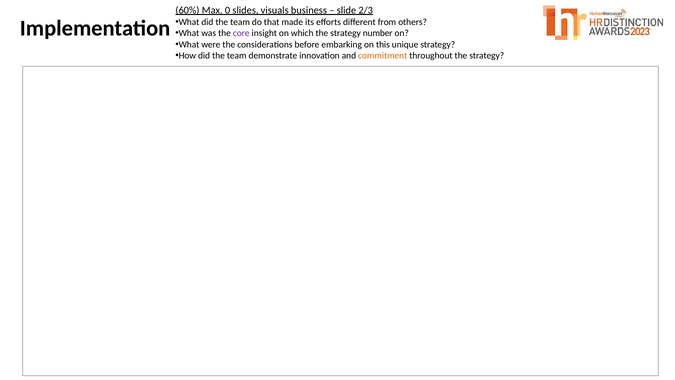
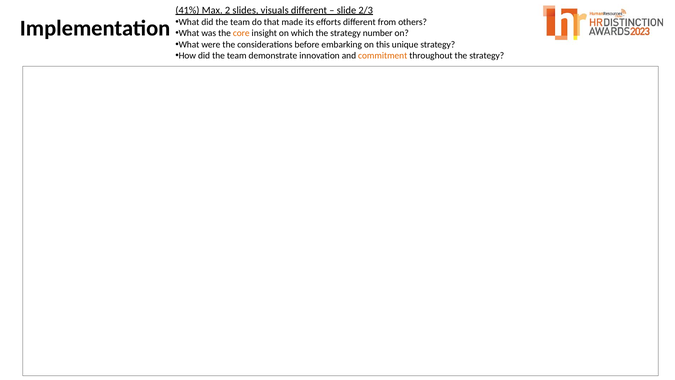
60%: 60% -> 41% (187, 10)
0: 0 -> 2 (228, 10)
visuals business: business -> different (309, 10)
core colour: purple -> orange (241, 33)
